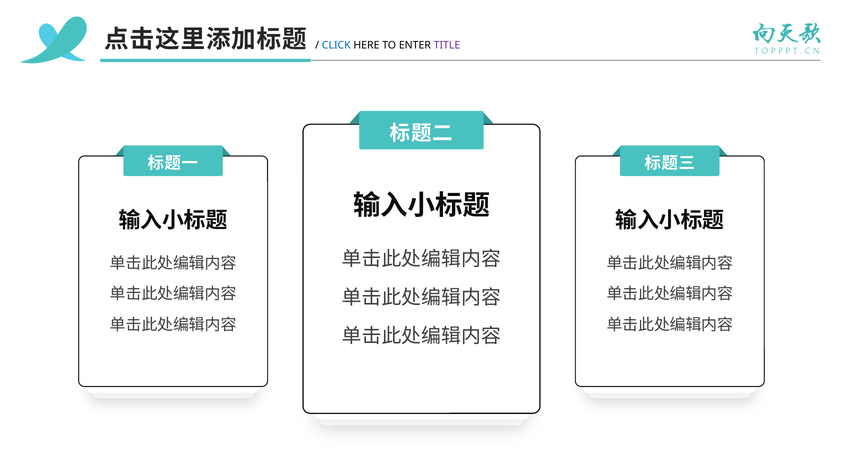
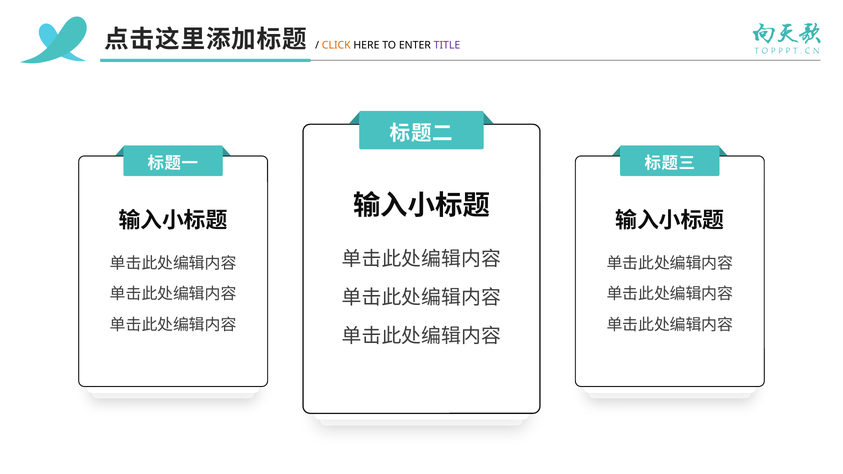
CLICK colour: blue -> orange (336, 45)
